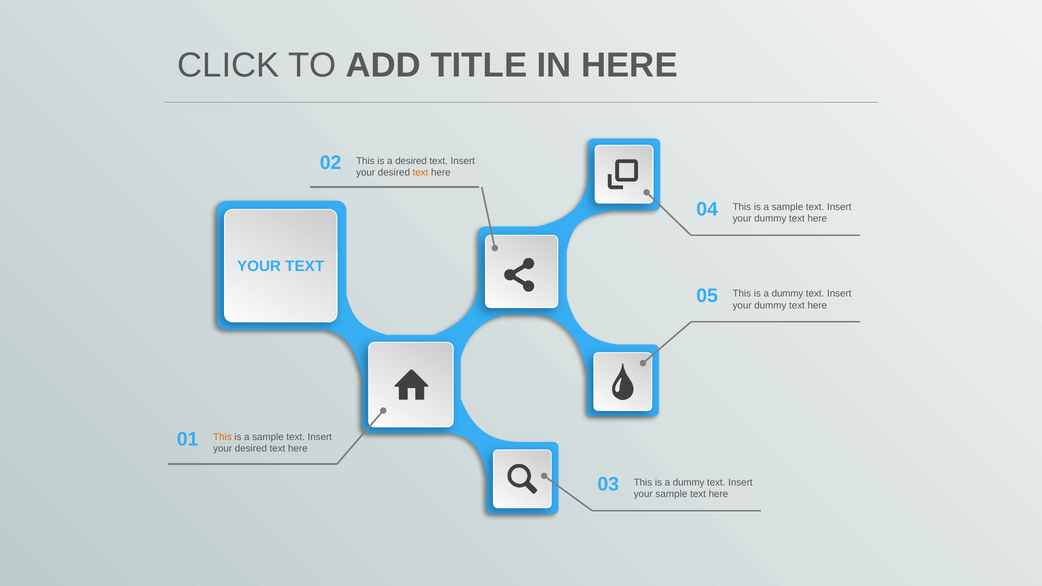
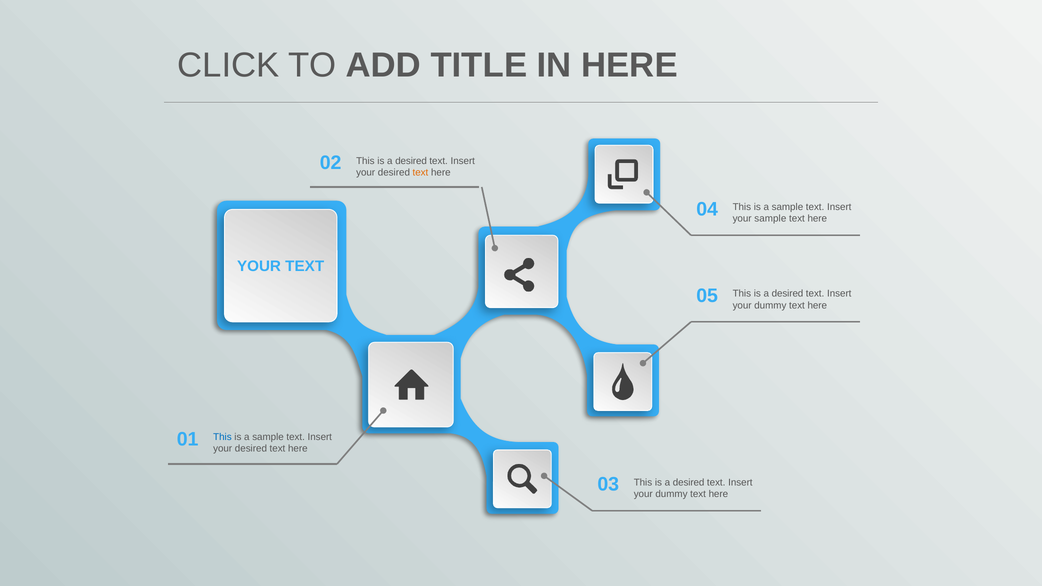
dummy: dummy -> sample (770, 219)
dummy: dummy -> desired (788, 294)
This colour: orange -> blue (222, 437)
dummy: dummy -> desired (689, 482)
sample: sample -> dummy (671, 494)
